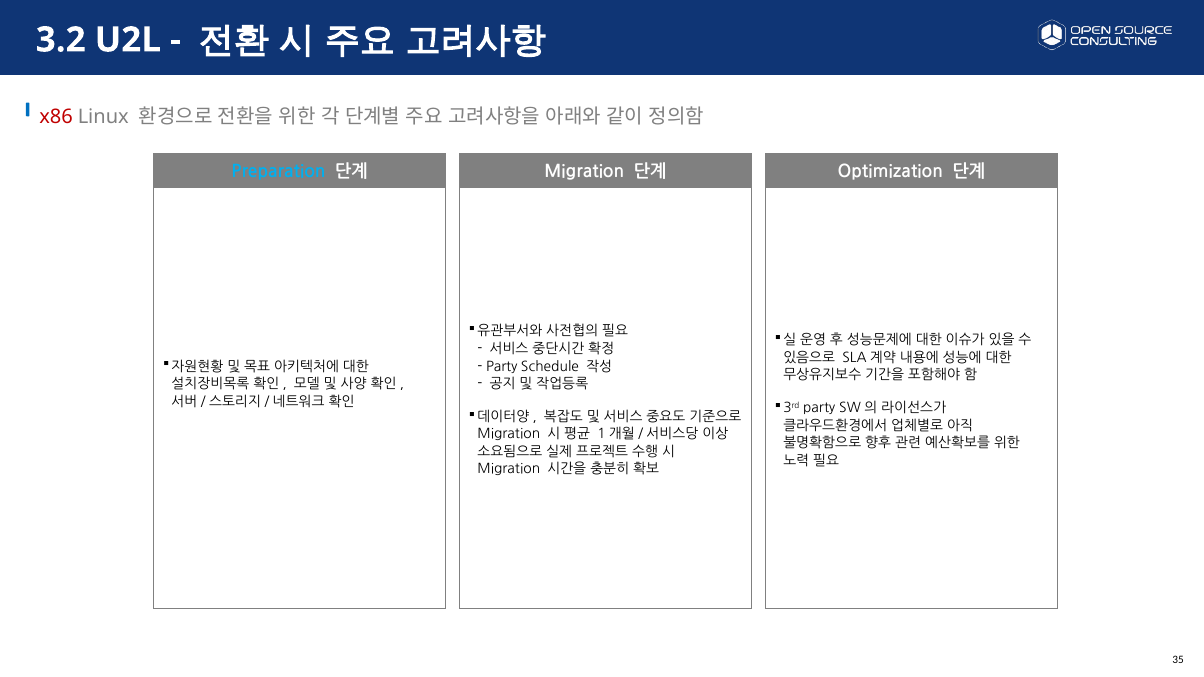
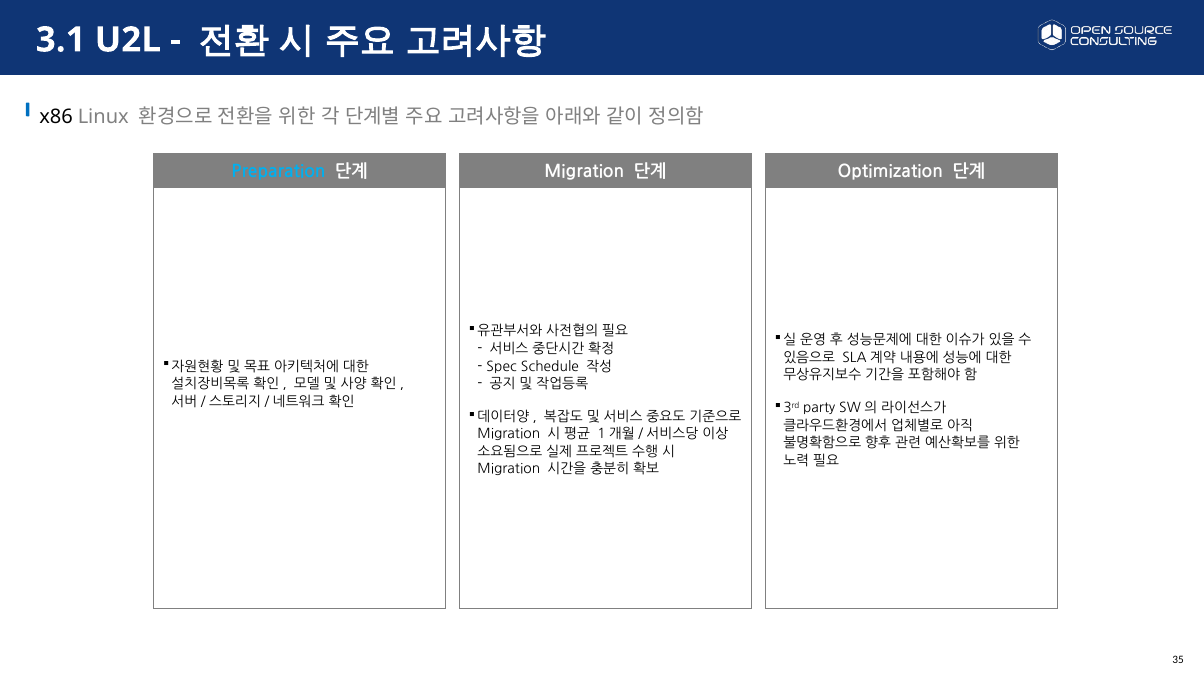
3.2: 3.2 -> 3.1 (61, 40)
x86 colour: red -> black (56, 117)
Party: Party -> Spec (502, 367)
